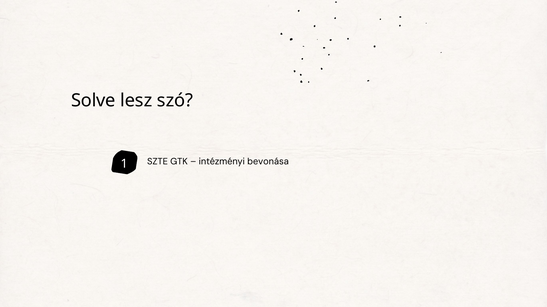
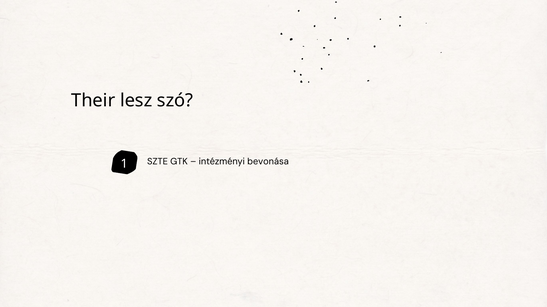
Solve: Solve -> Their (93, 101)
